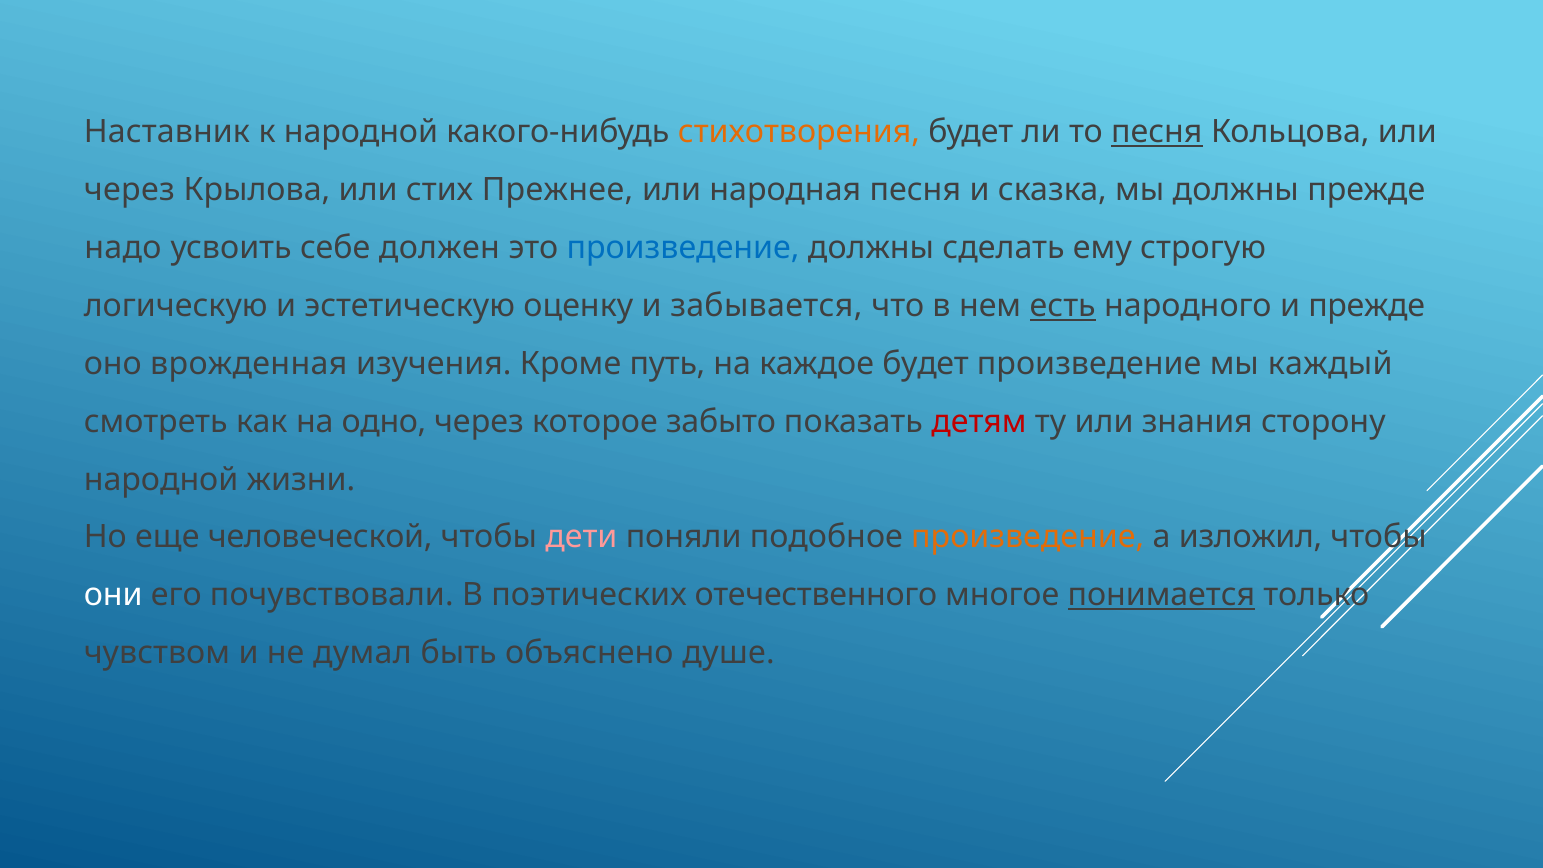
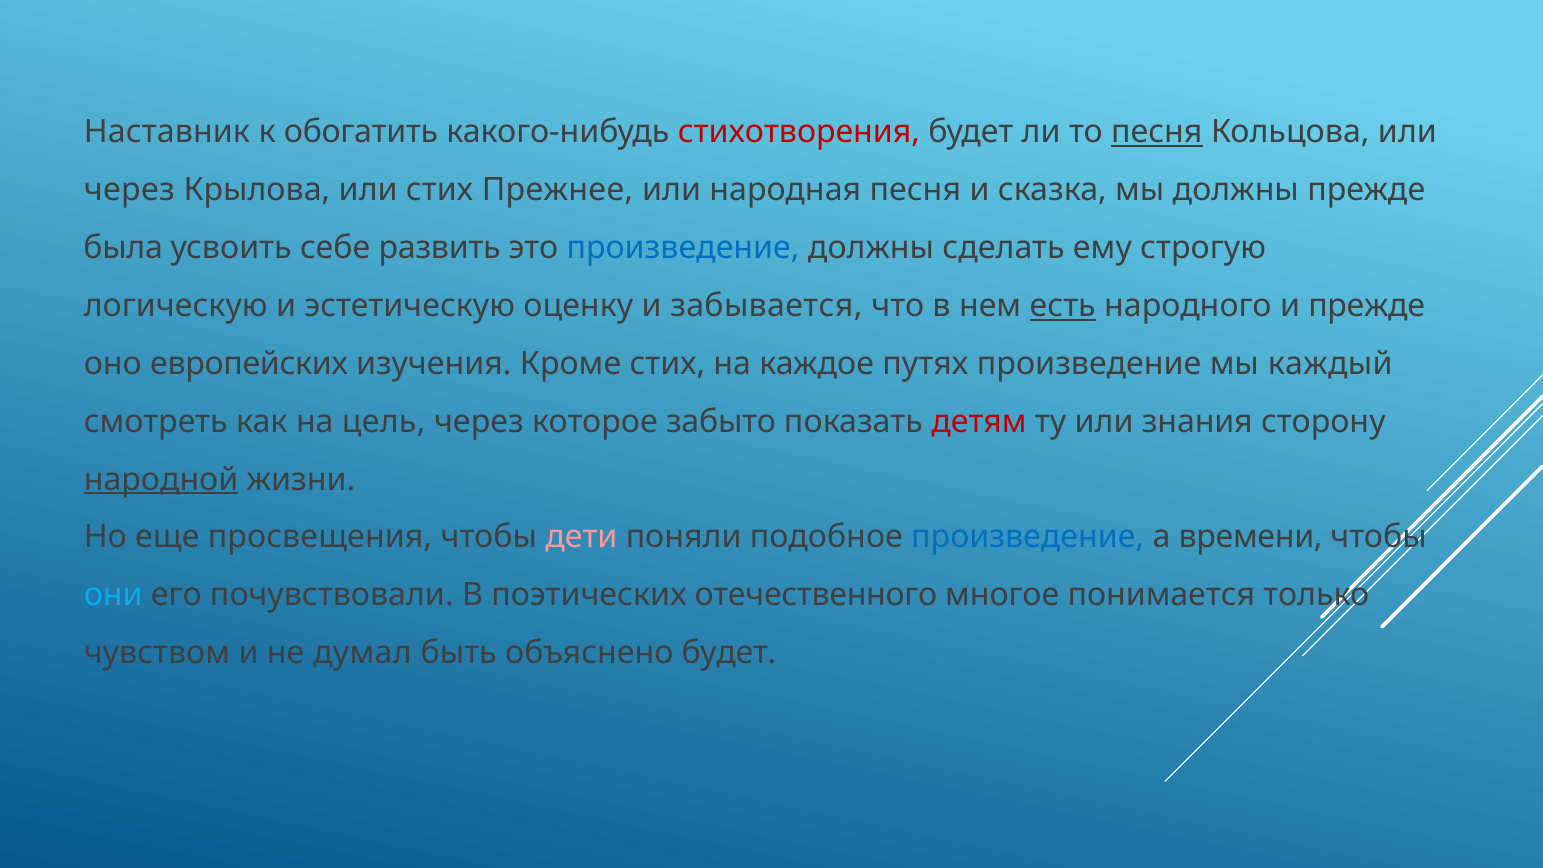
к народной: народной -> обогатить (361, 132)
стихотворения colour: orange -> red (799, 132)
надо: надо -> была (123, 248)
должен: должен -> развить (440, 248)
врожденная: врожденная -> европейских (249, 364)
Кроме путь: путь -> стих (667, 364)
каждое будет: будет -> путях (925, 364)
одно: одно -> цель (384, 422)
народной underline: none -> present (161, 479)
человеческой: человеческой -> просвещения (320, 537)
произведение colour: orange -> blue (1028, 537)
изложил: изложил -> времени (1251, 537)
они colour: white -> light blue (113, 595)
понимается underline: present -> none (1161, 595)
объяснено душе: душе -> будет (729, 653)
